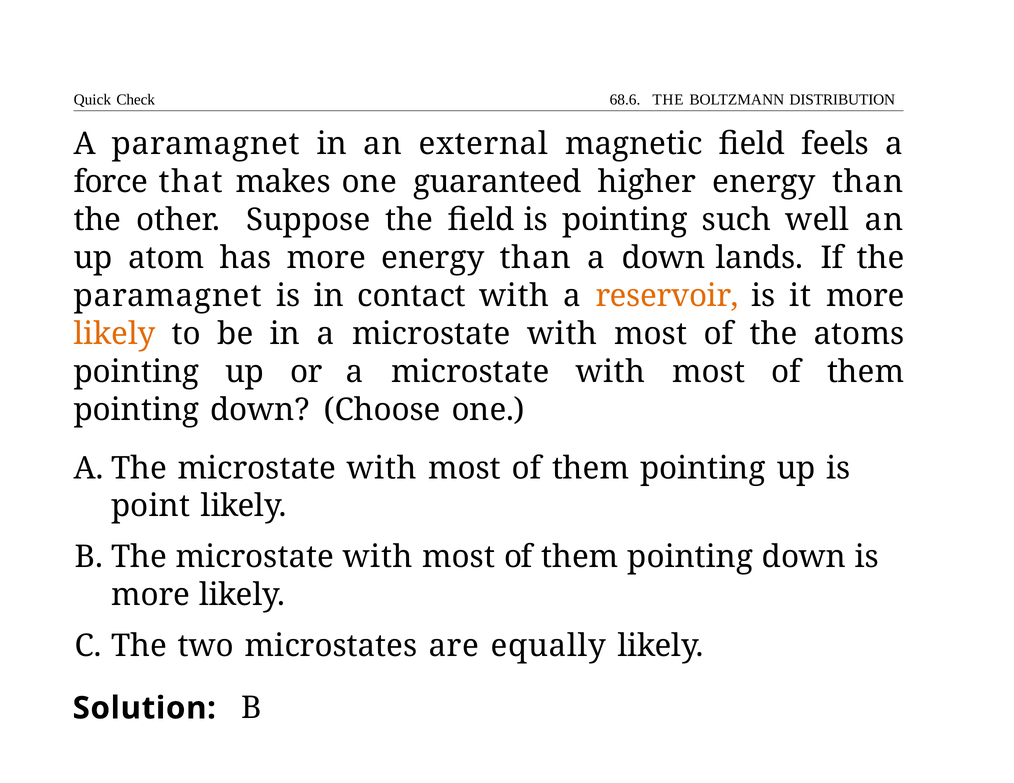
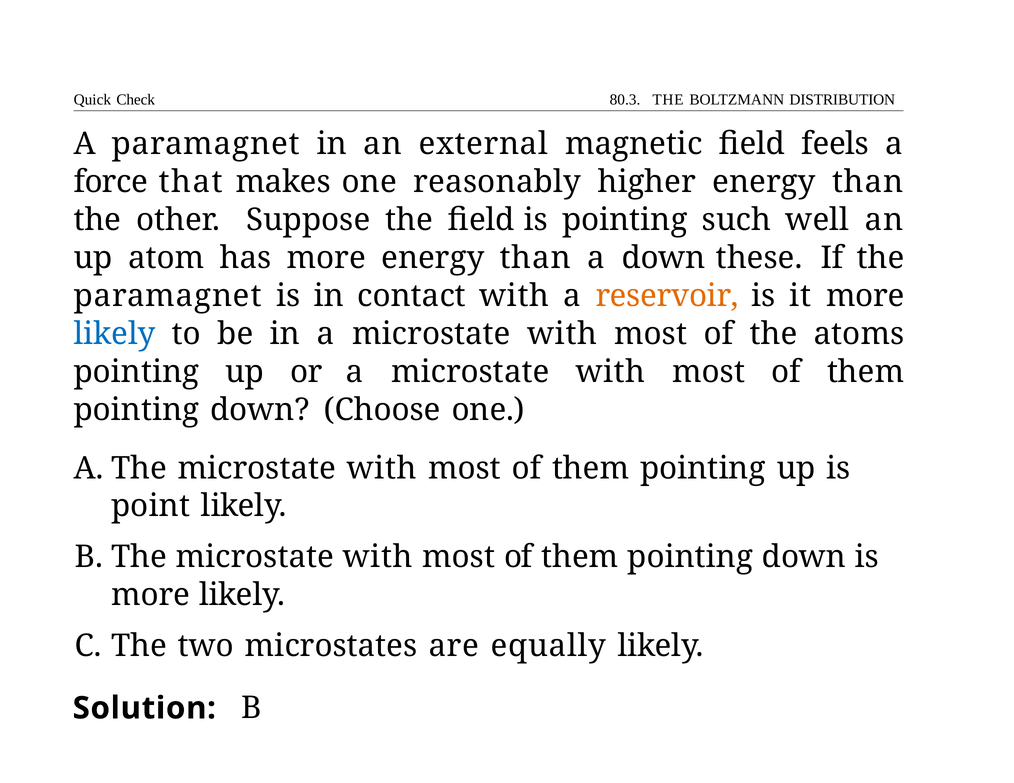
68.6: 68.6 -> 80.3 (625, 100)
guaranteed: guaranteed -> reasonably (497, 182)
lands: lands -> these (759, 258)
likely colour: orange -> blue (115, 334)
